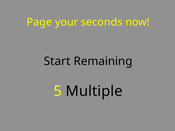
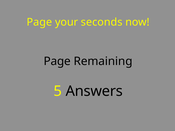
Start: Start -> Page (57, 61)
Multiple: Multiple -> Answers (94, 91)
